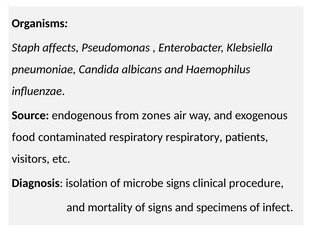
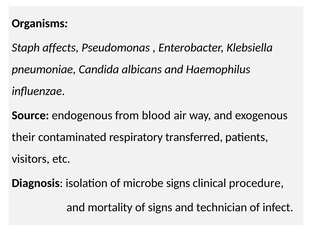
zones: zones -> blood (156, 115)
food: food -> their (24, 137)
respiratory respiratory: respiratory -> transferred (194, 137)
specimens: specimens -> technician (222, 207)
